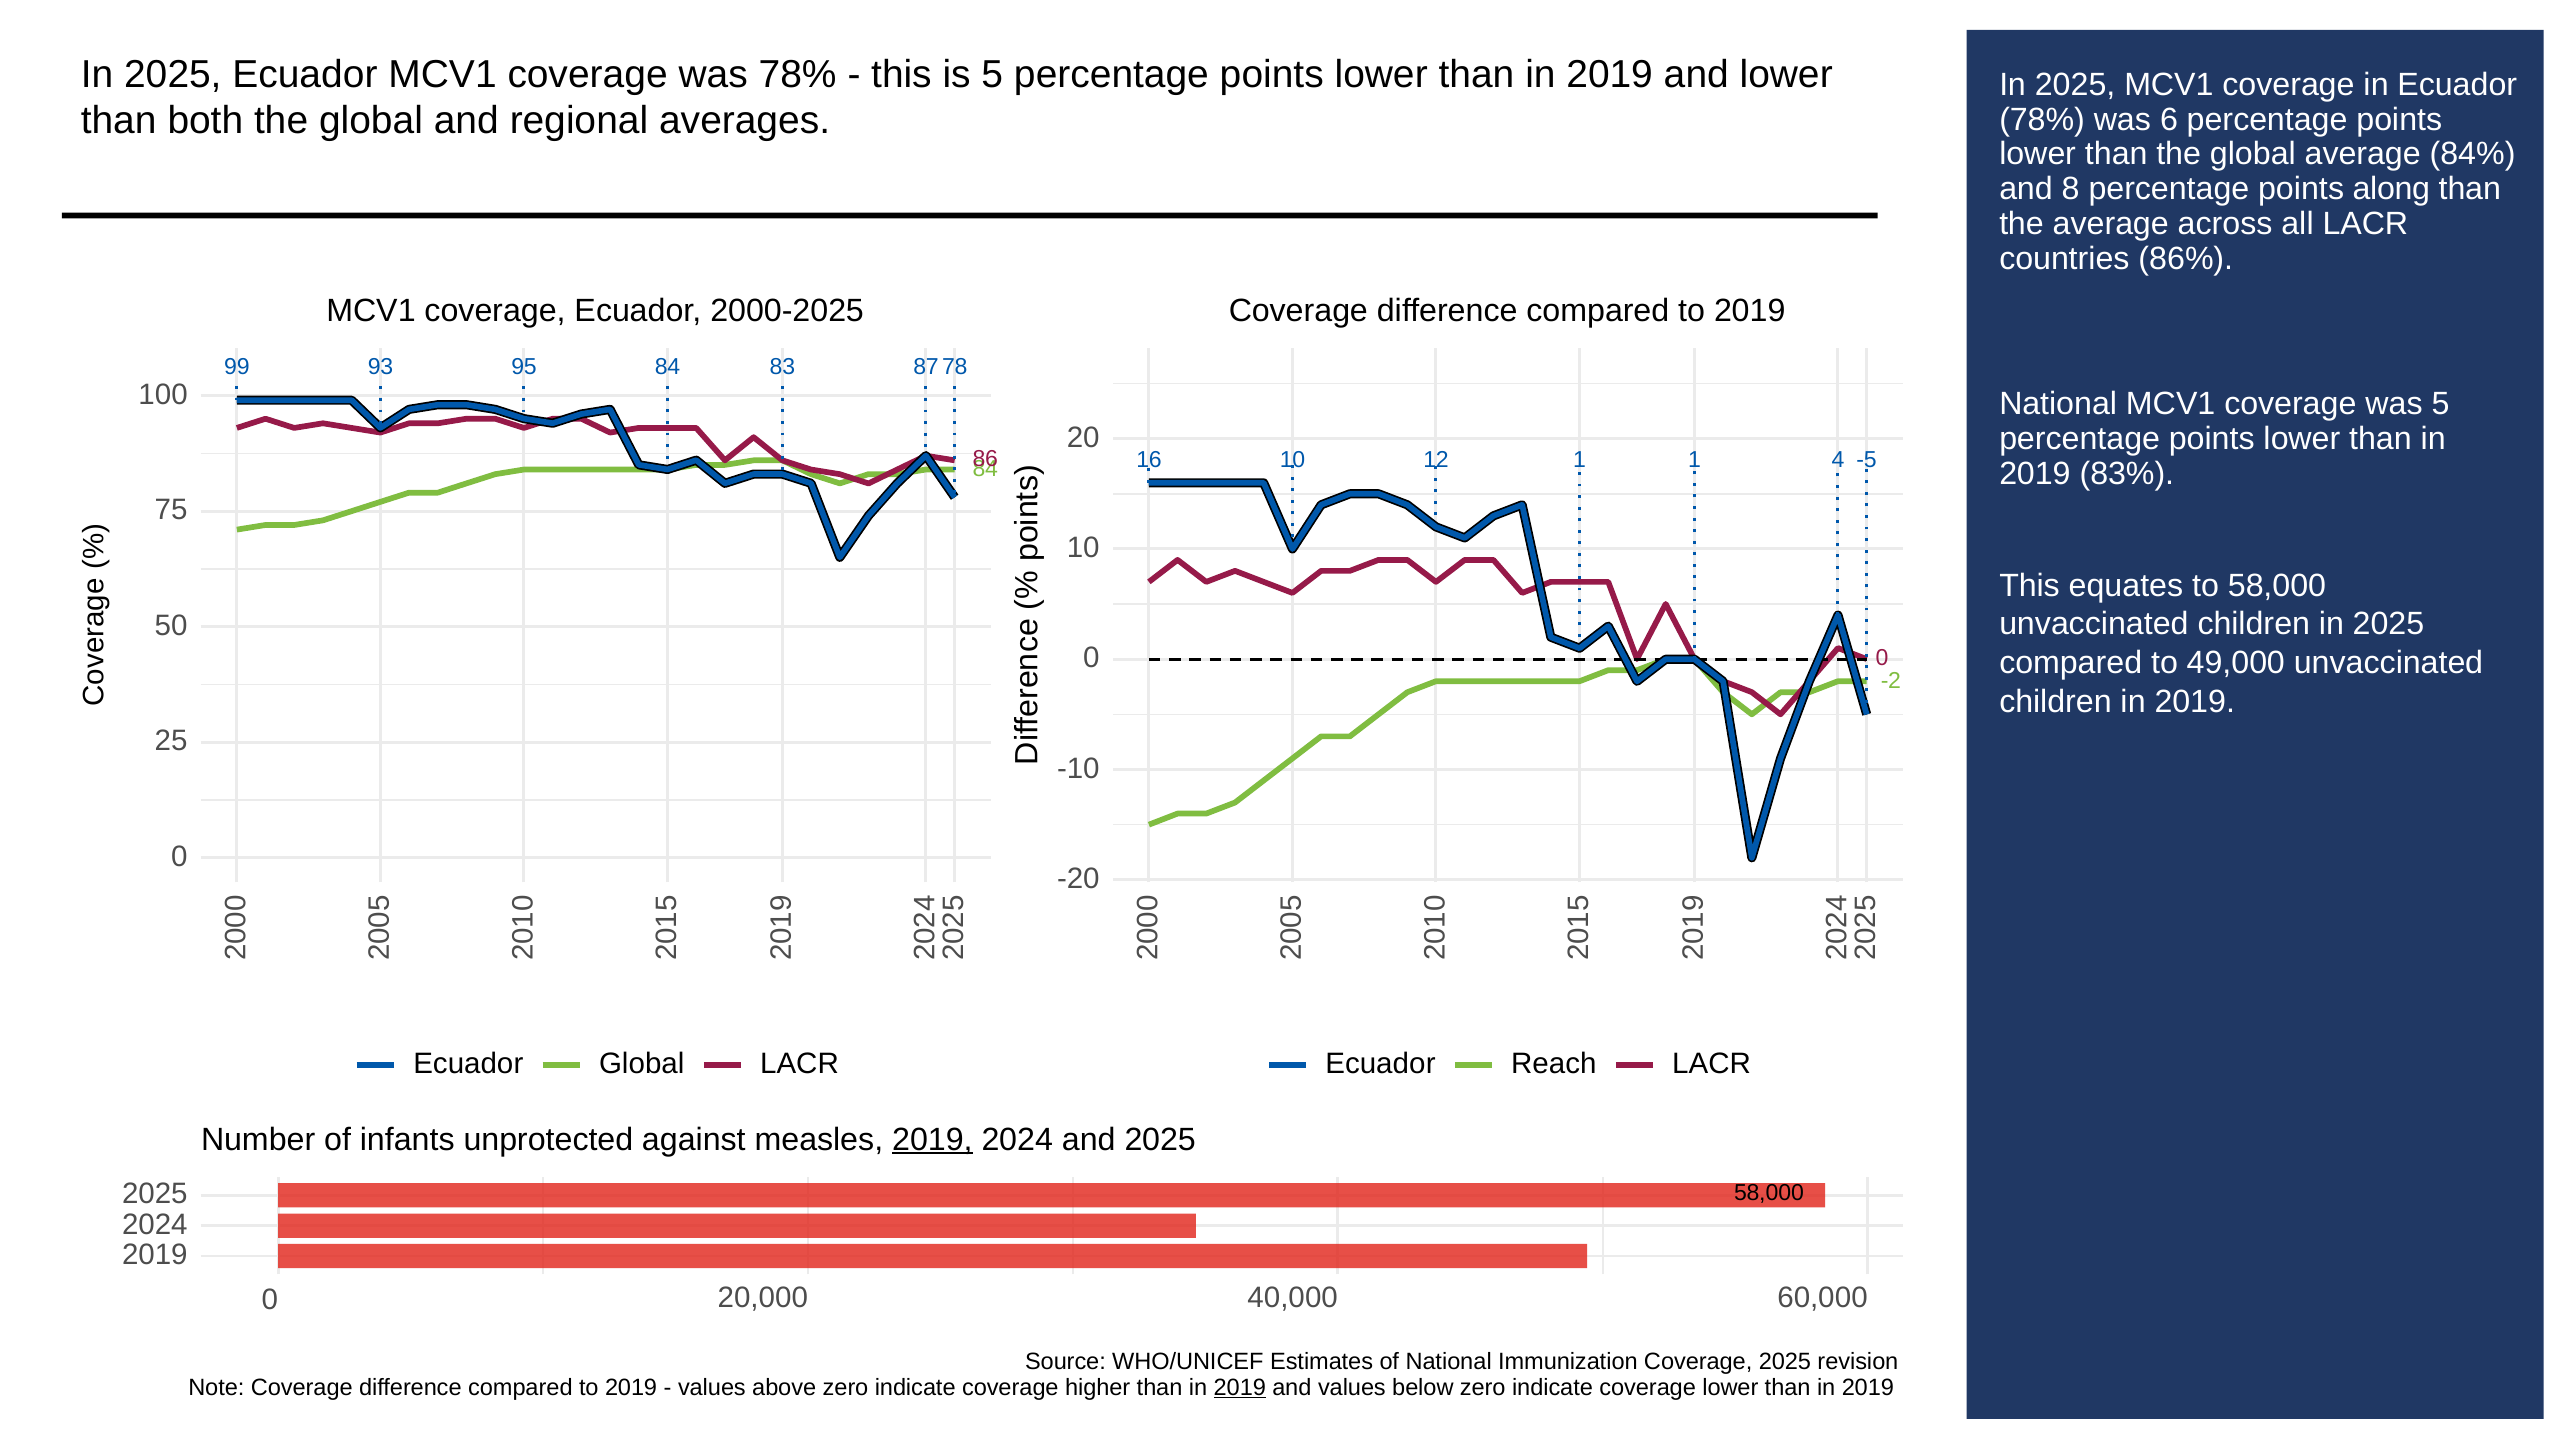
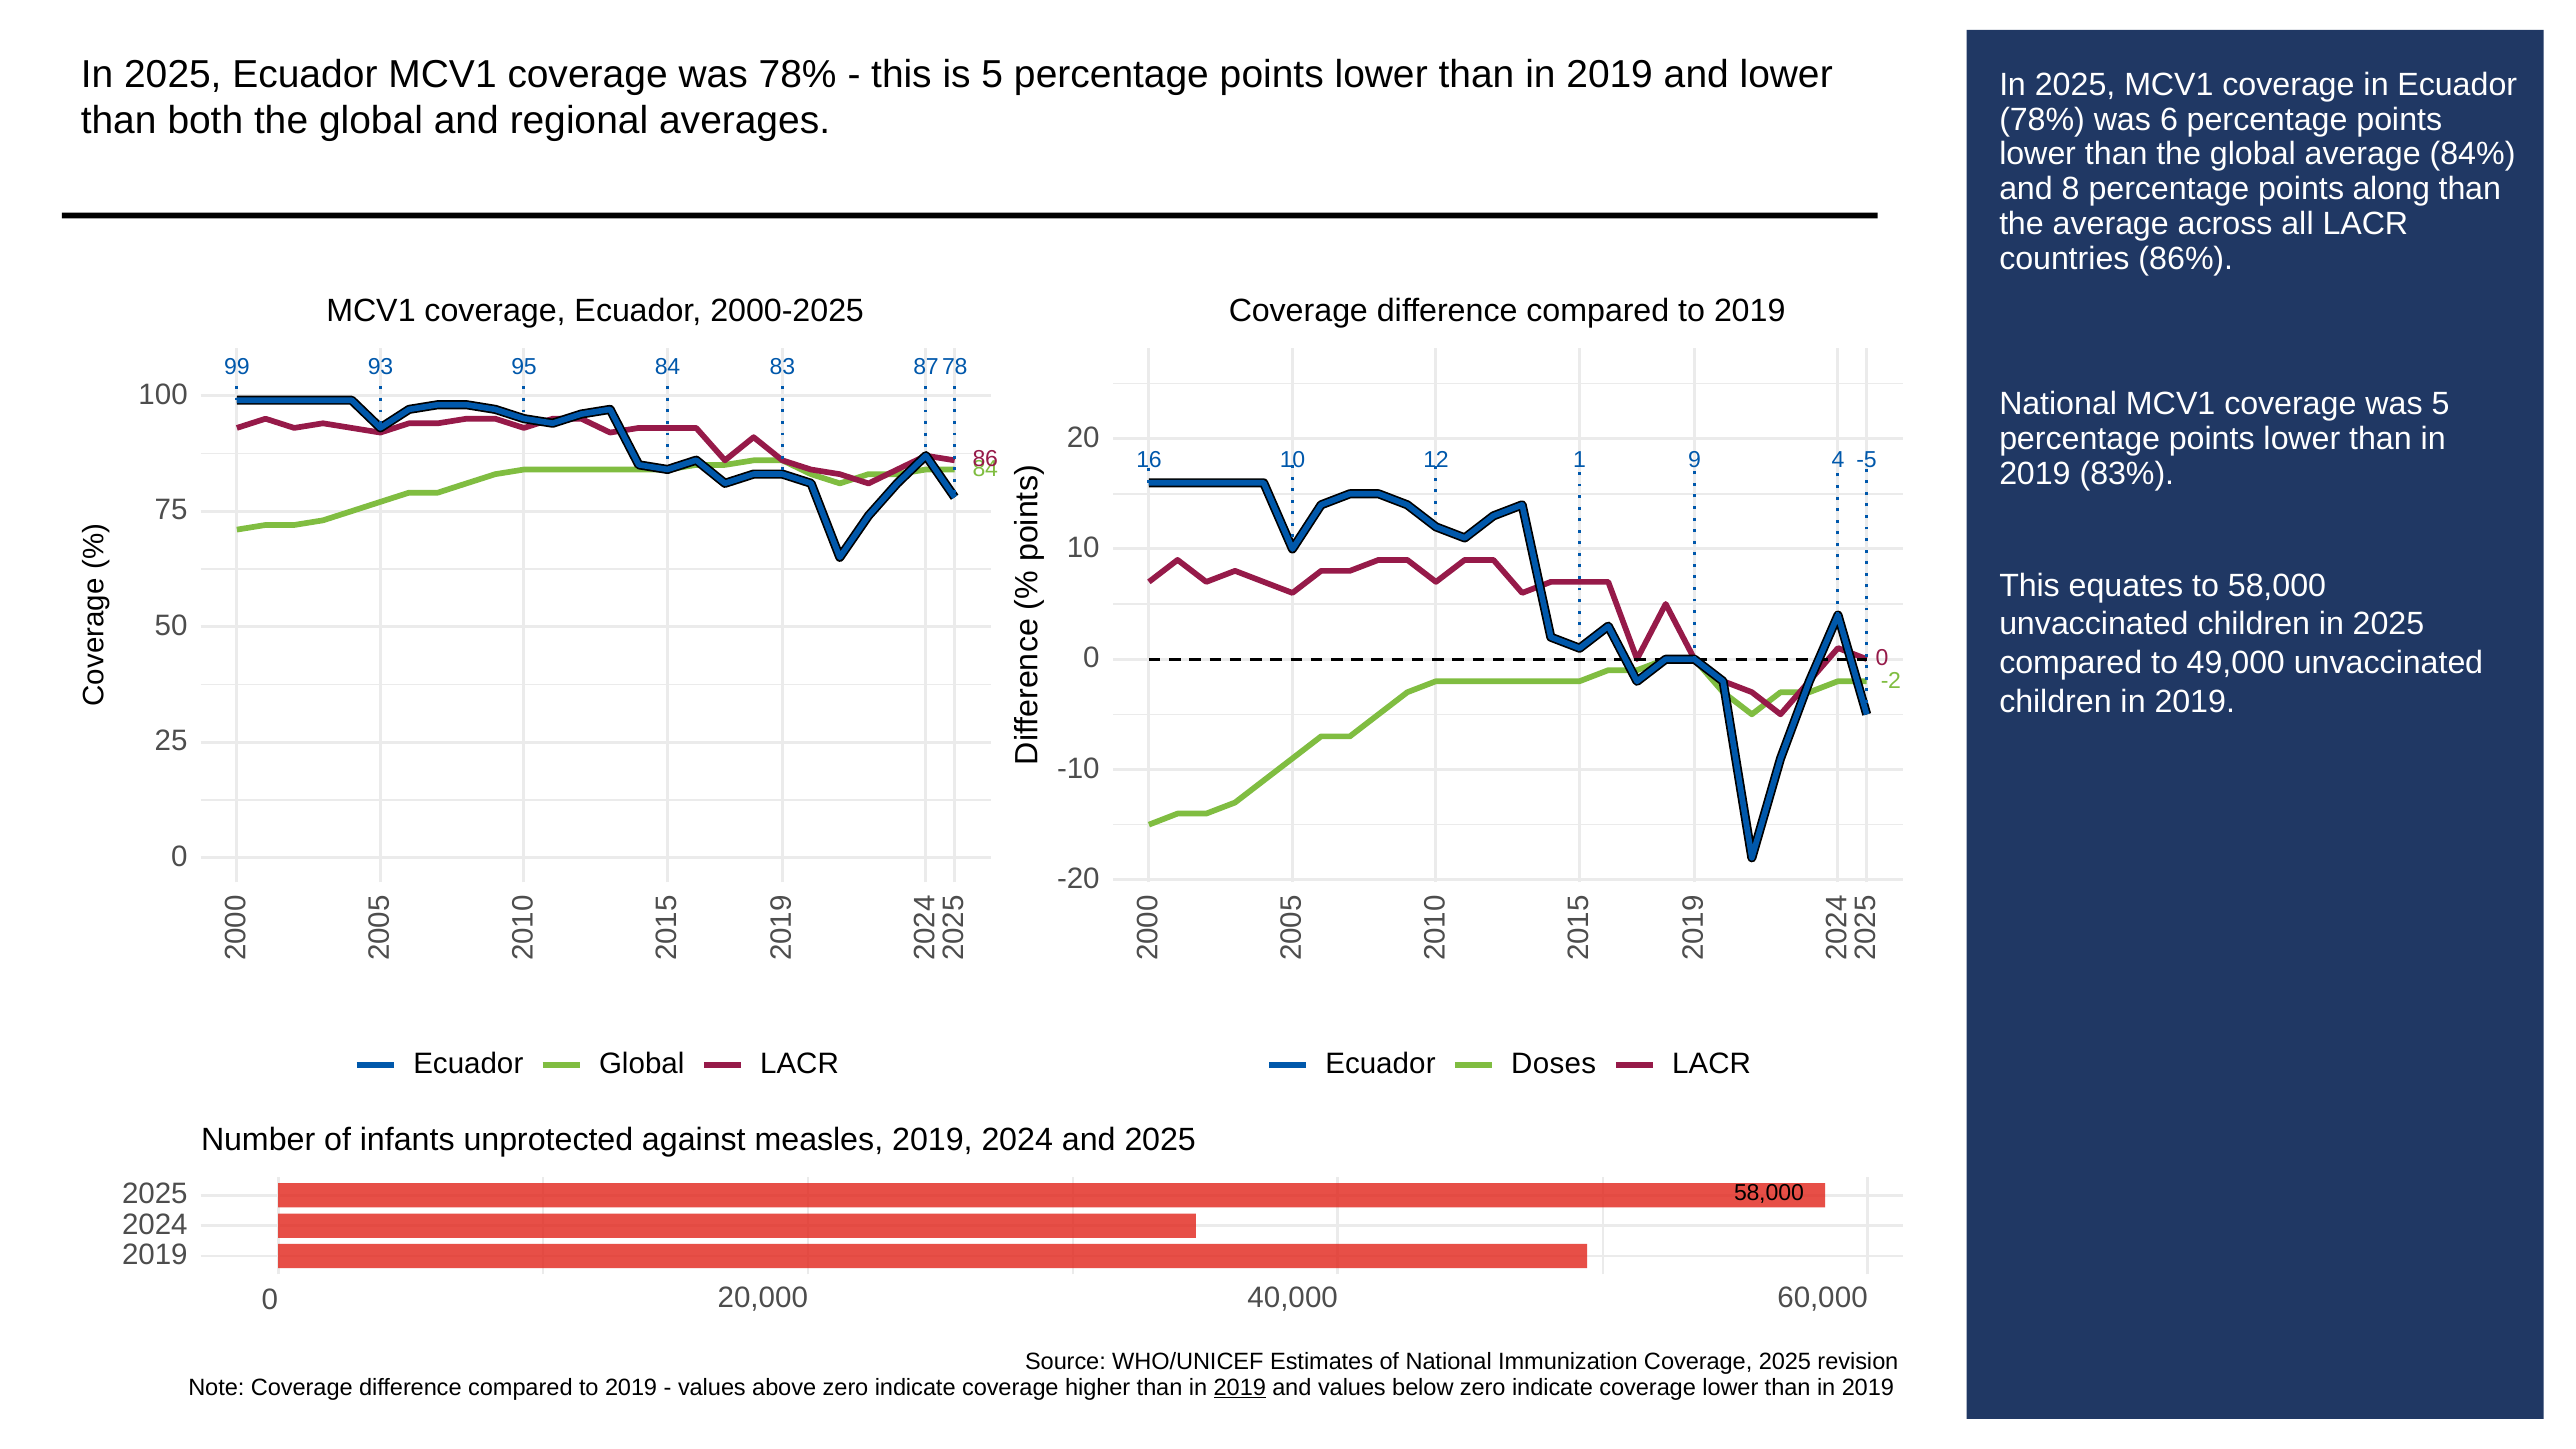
12 1 1: 1 -> 9 (1694, 460)
Reach: Reach -> Doses (1554, 1064)
2019 underline: present -> none (932, 1140)
